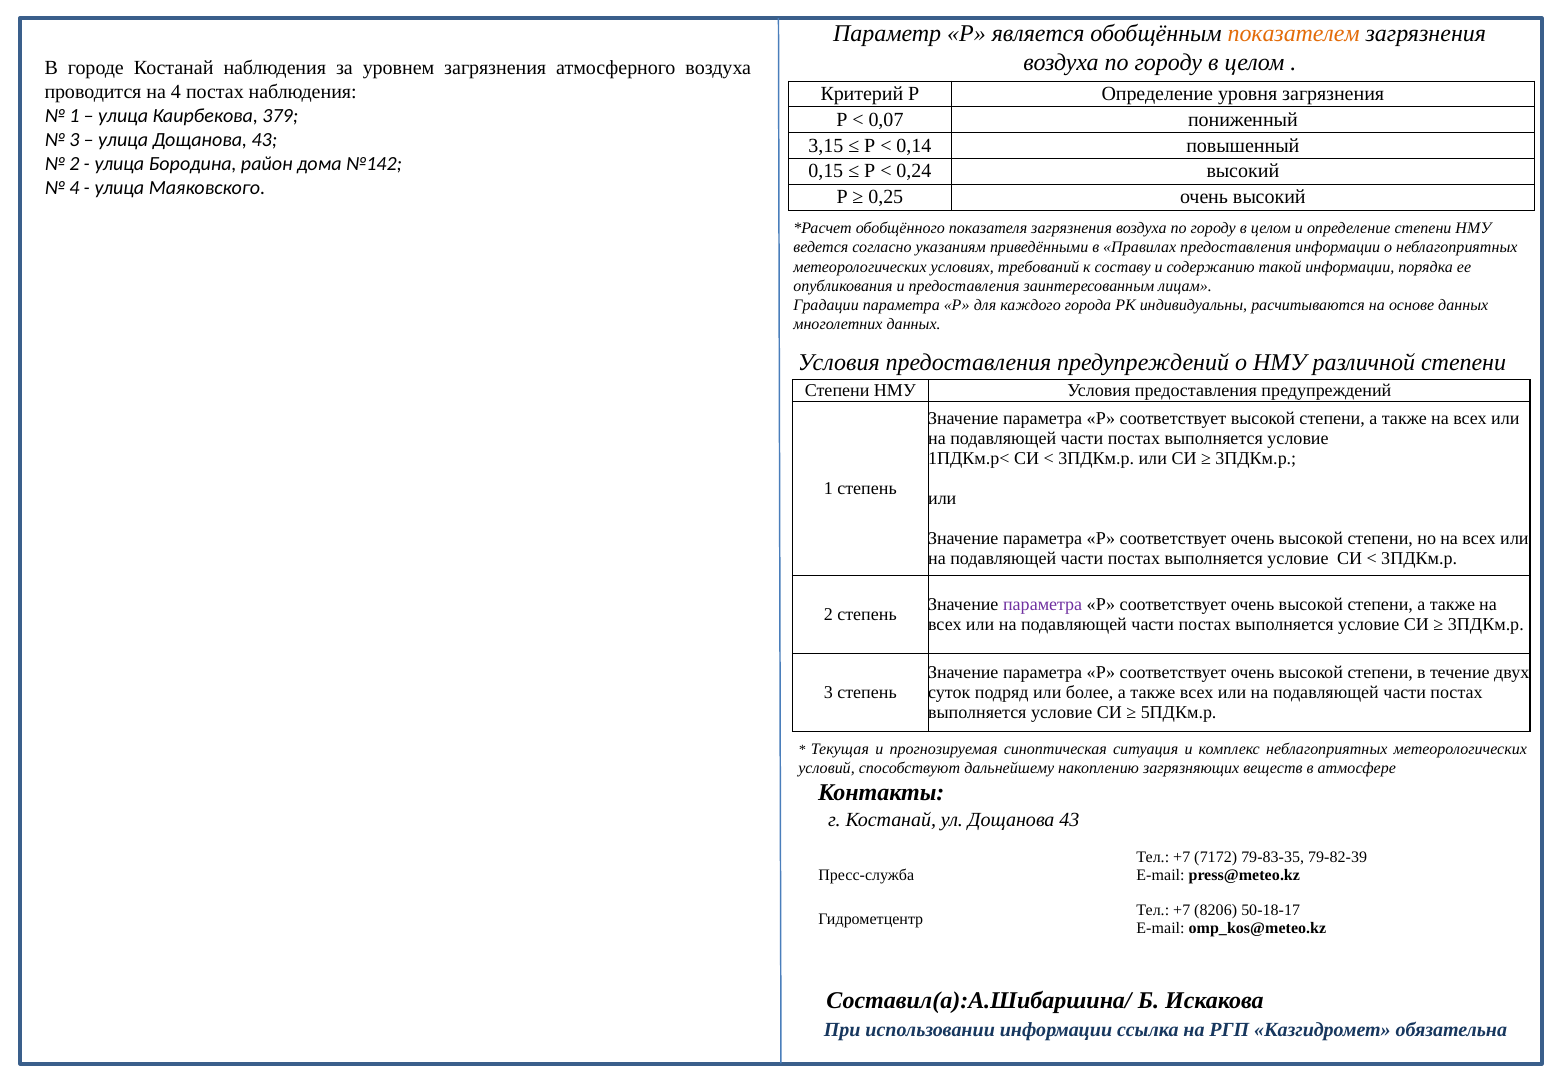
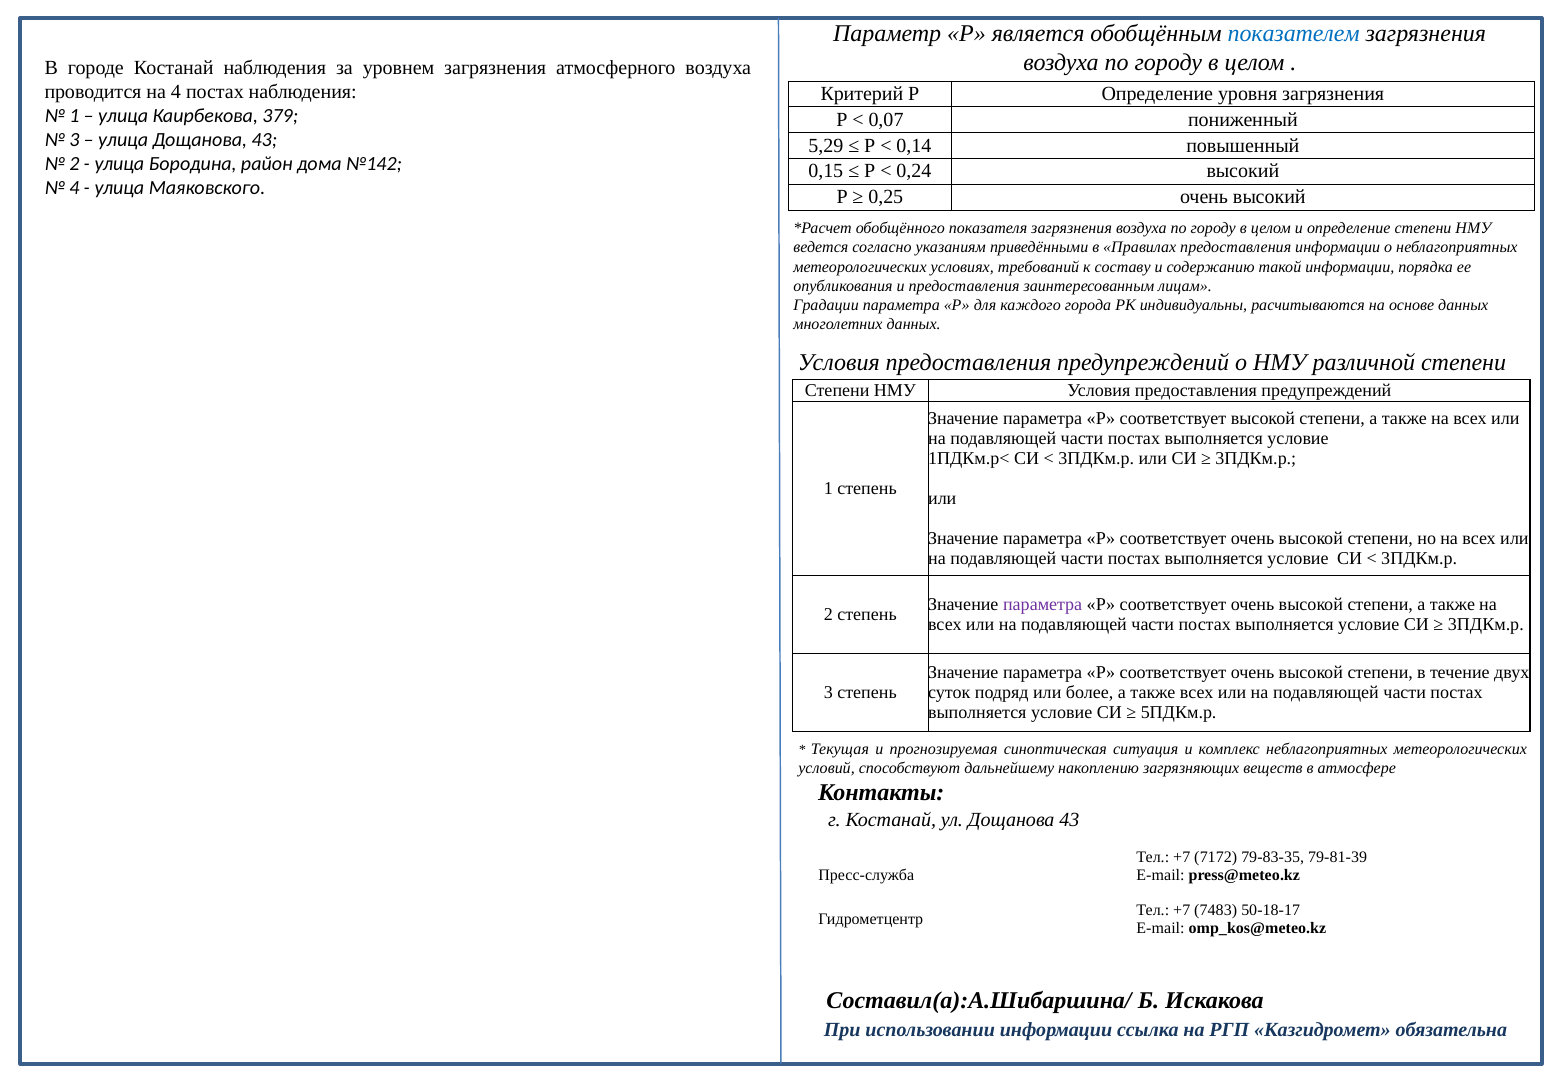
показателем colour: orange -> blue (1294, 34)
3,15: 3,15 -> 5,29 (826, 145)
79-82-39: 79-82-39 -> 79-81-39 (1338, 857)
8206: 8206 -> 7483 (1216, 910)
